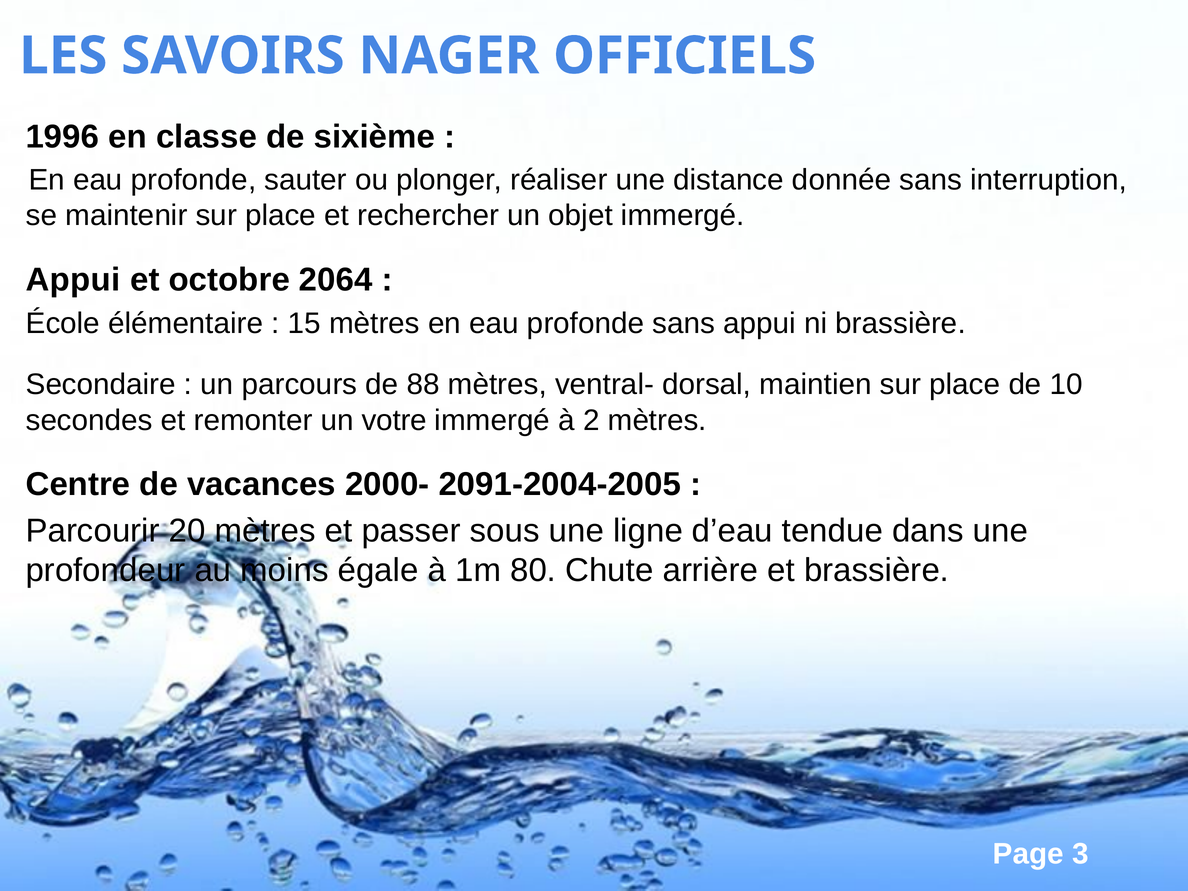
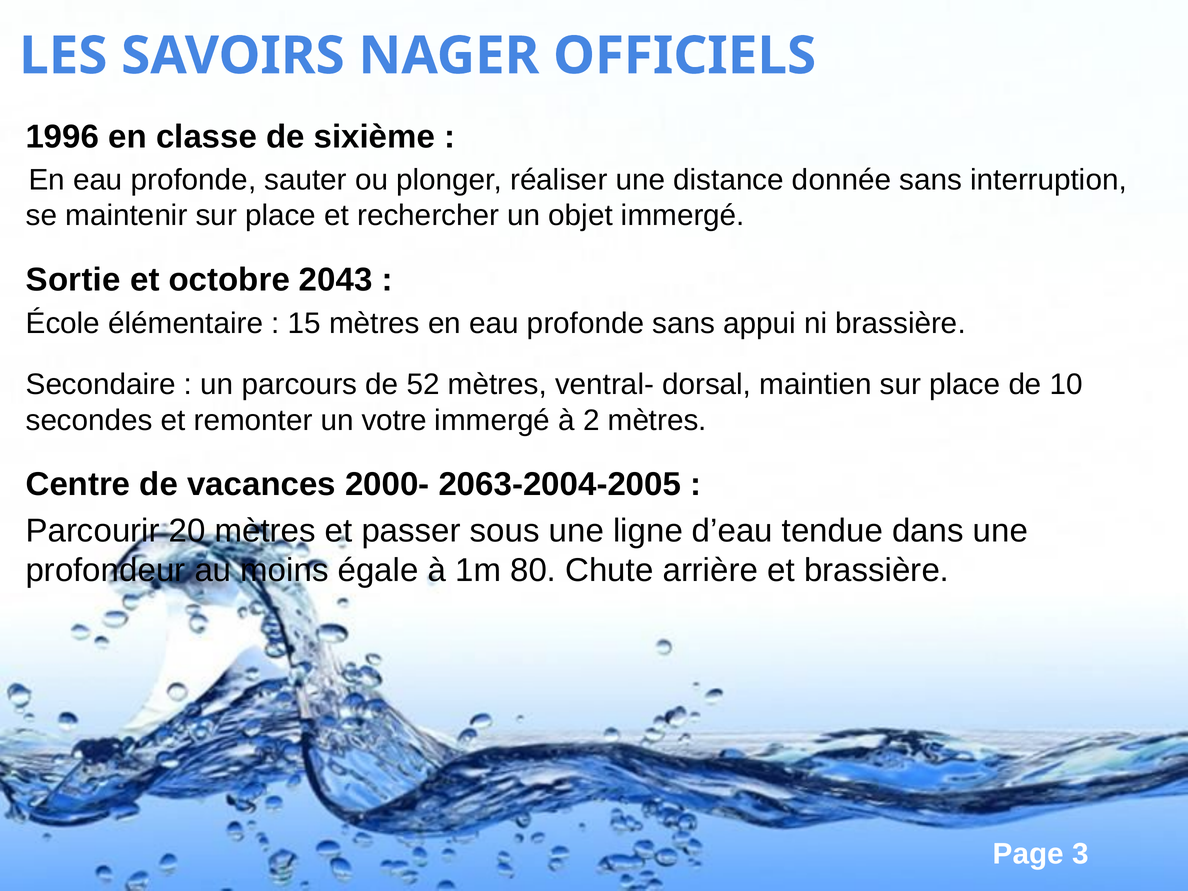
Appui: Appui -> Sortie (73, 280)
2064: 2064 -> 2043 (336, 280)
88: 88 -> 52 (423, 385)
2091-2004-2005: 2091-2004-2005 -> 2063-2004-2005 (560, 484)
